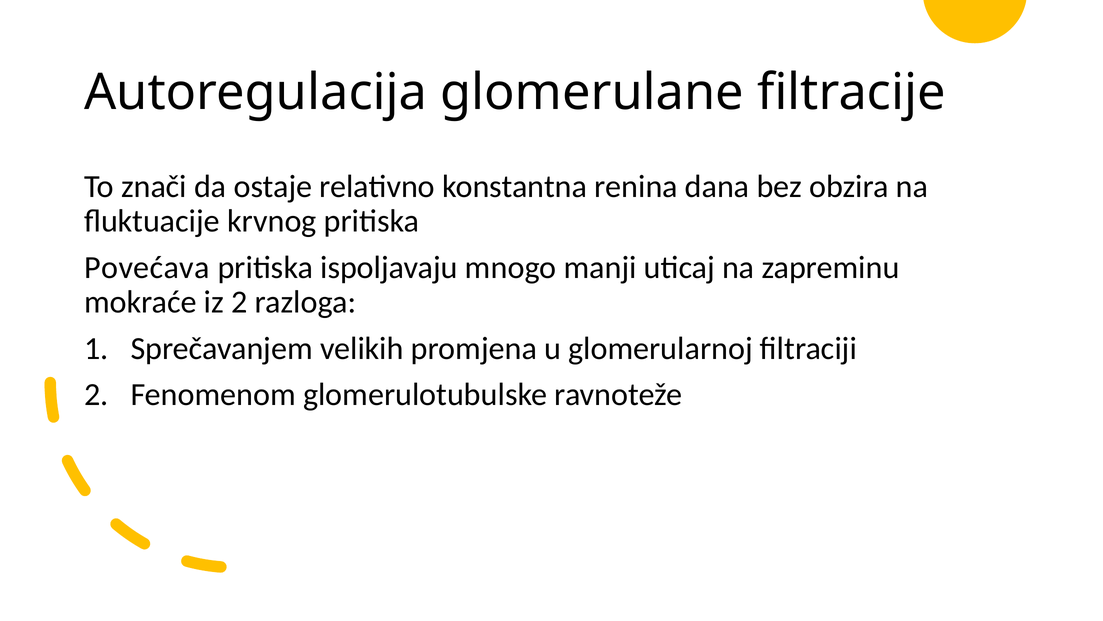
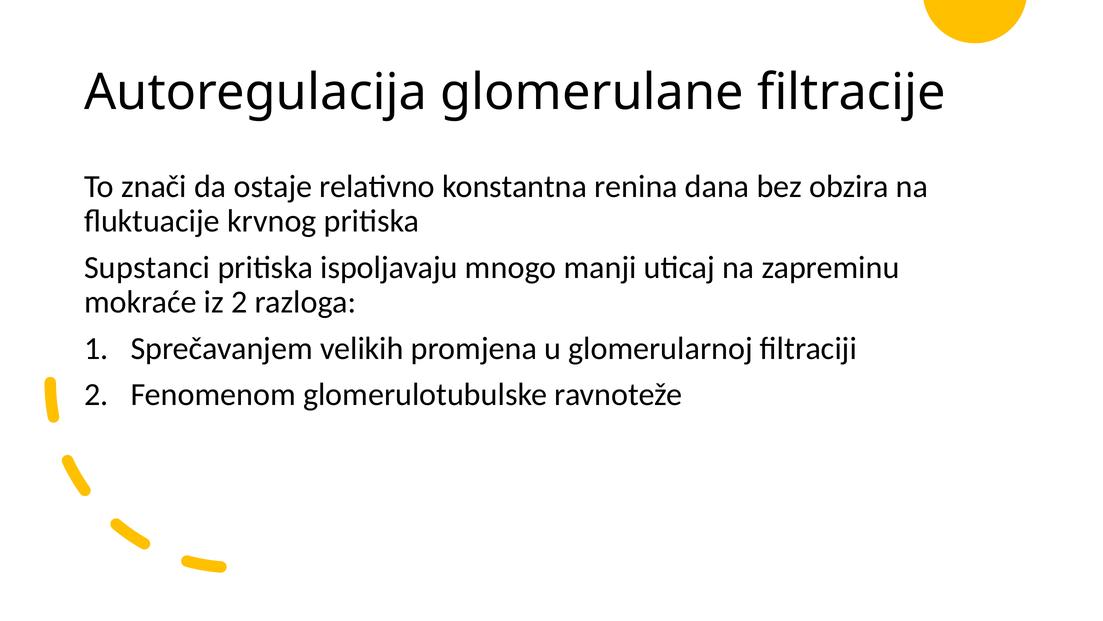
Povećava: Povećava -> Supstanci (147, 267)
